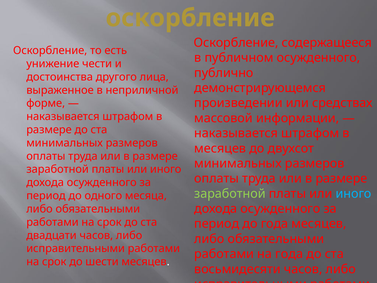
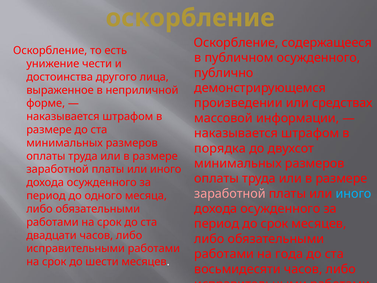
месяцев: месяцев -> порядка (220, 148)
заработной colour: light green -> pink (230, 193)
до года: года -> срок (275, 224)
